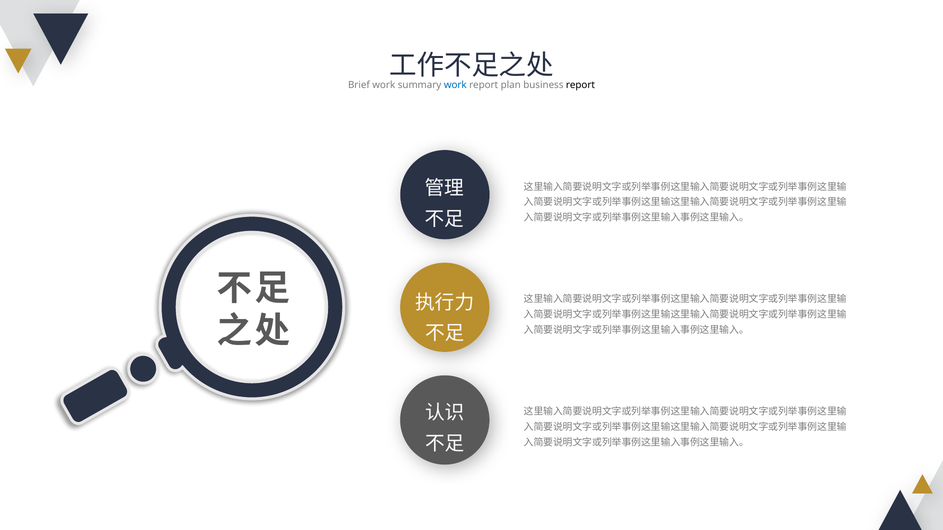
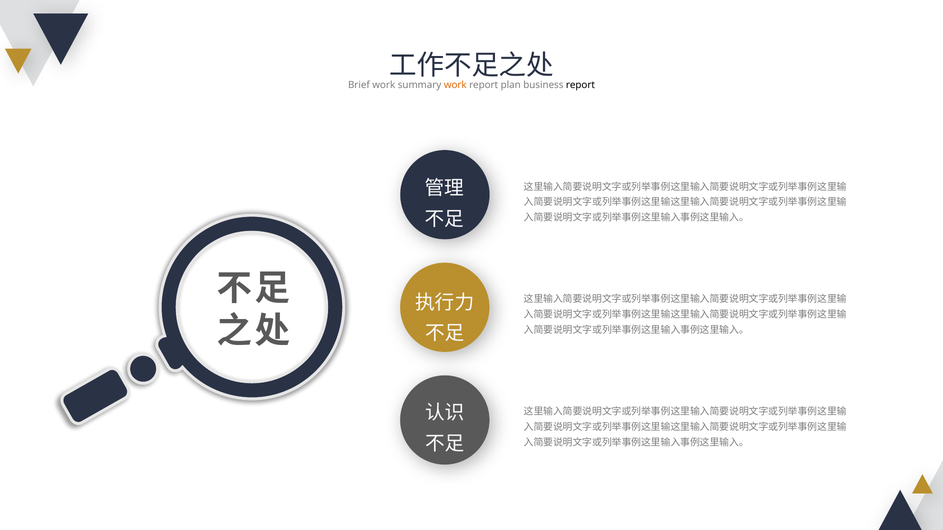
work colour: blue -> orange (455, 85)
